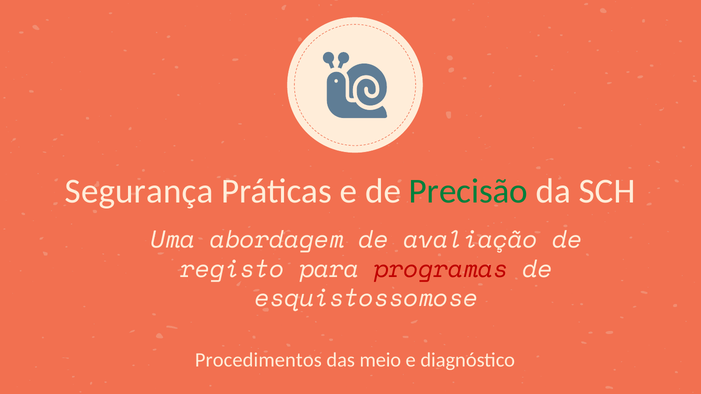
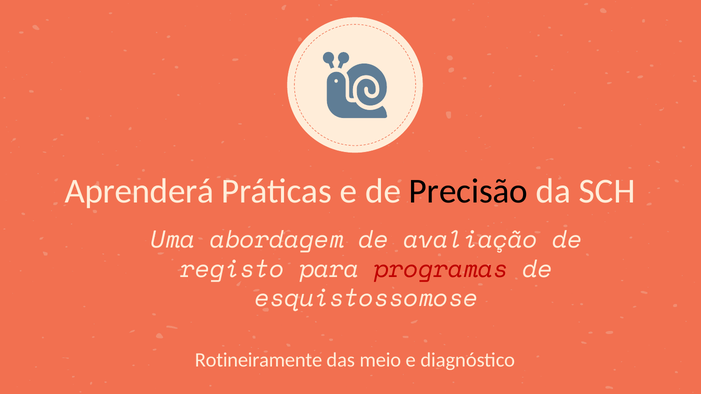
Segurança: Segurança -> Aprenderá (139, 191)
Precisão colour: green -> black (468, 191)
Procedimentos: Procedimentos -> Rotineiramente (259, 360)
